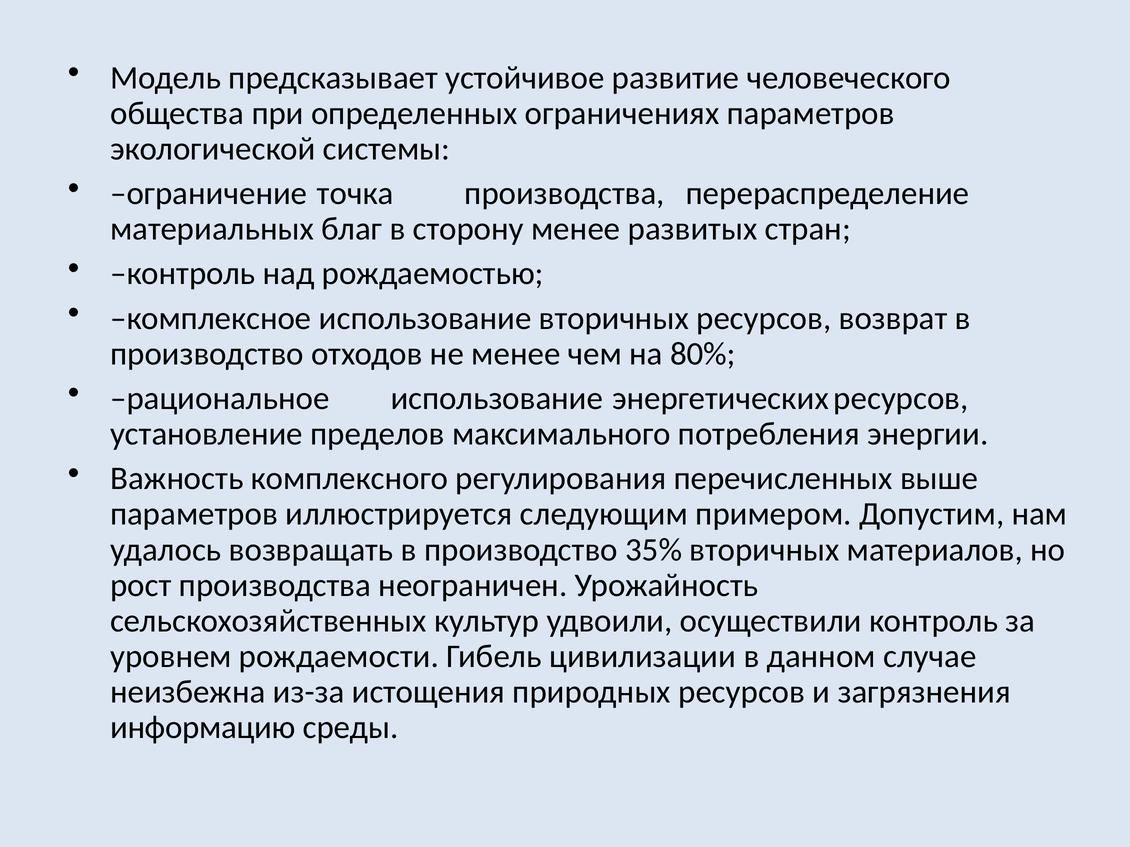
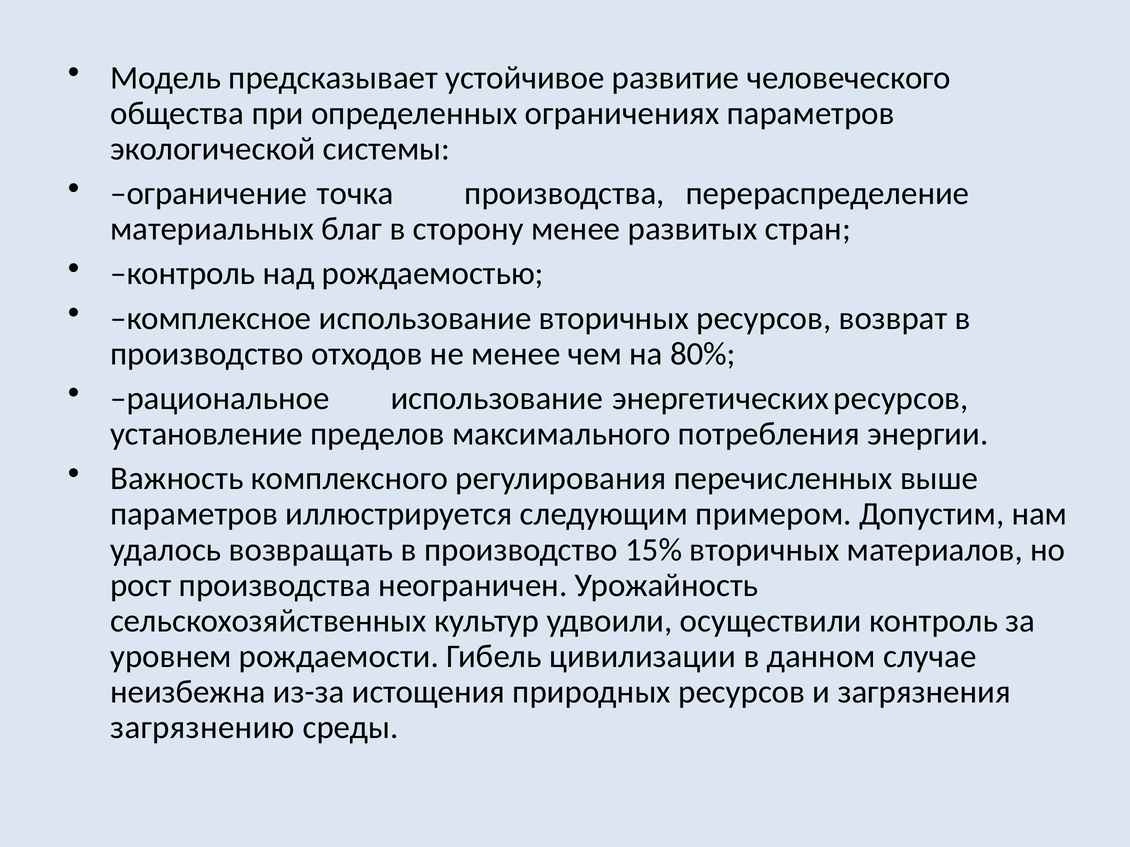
35%: 35% -> 15% (654, 550)
информацию: информацию -> загрязнению (202, 728)
